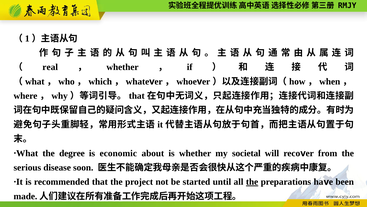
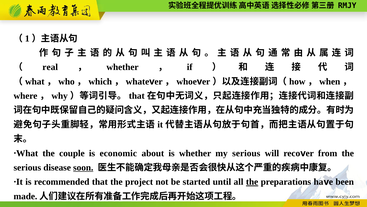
degree: degree -> couple (72, 153)
my societal: societal -> serious (246, 153)
soon underline: none -> present (83, 167)
